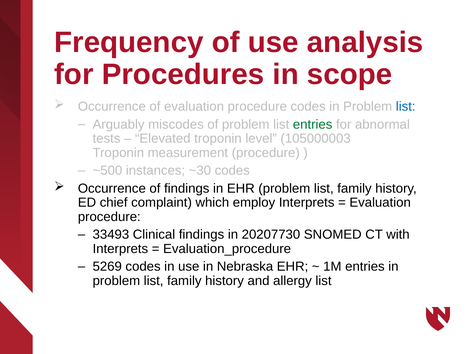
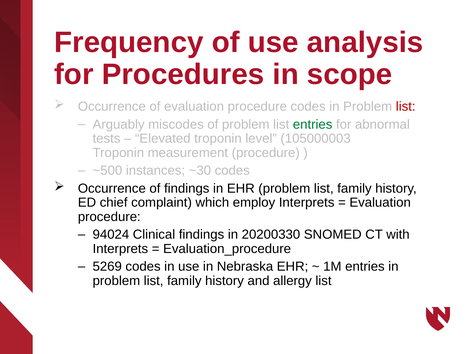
list colour: blue -> red (406, 107)
33493: 33493 -> 94024 (111, 235)
20207730: 20207730 -> 20200330 (271, 235)
